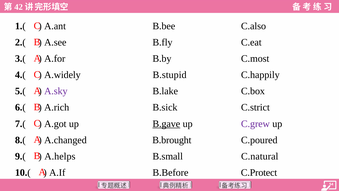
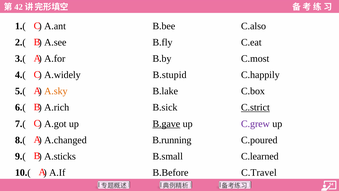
A.sky colour: purple -> orange (56, 91)
C.strict underline: none -> present (255, 107)
B.brought: B.brought -> B.running (172, 140)
A.helps: A.helps -> A.sticks (60, 156)
C.natural: C.natural -> C.learned (260, 156)
C.Protect: C.Protect -> C.Travel (259, 172)
